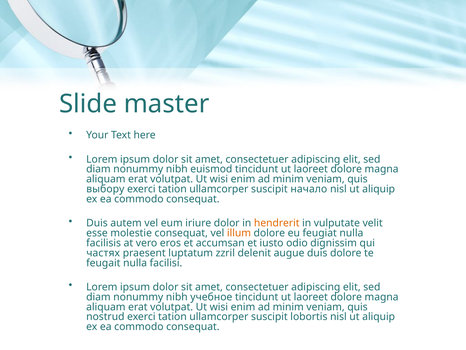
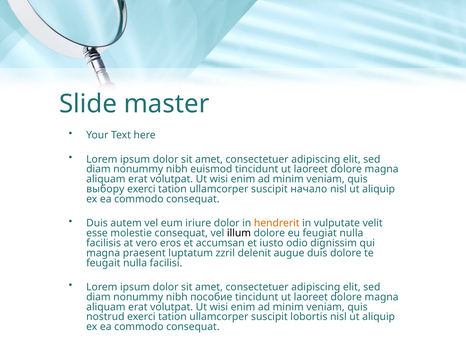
illum colour: orange -> black (239, 233)
частях: частях -> magna (103, 253)
учебное: учебное -> пособие (211, 297)
